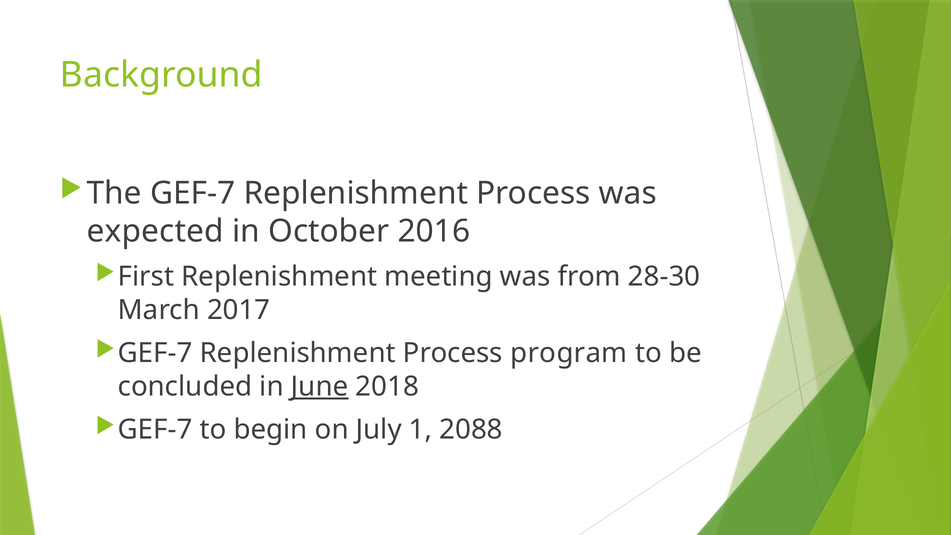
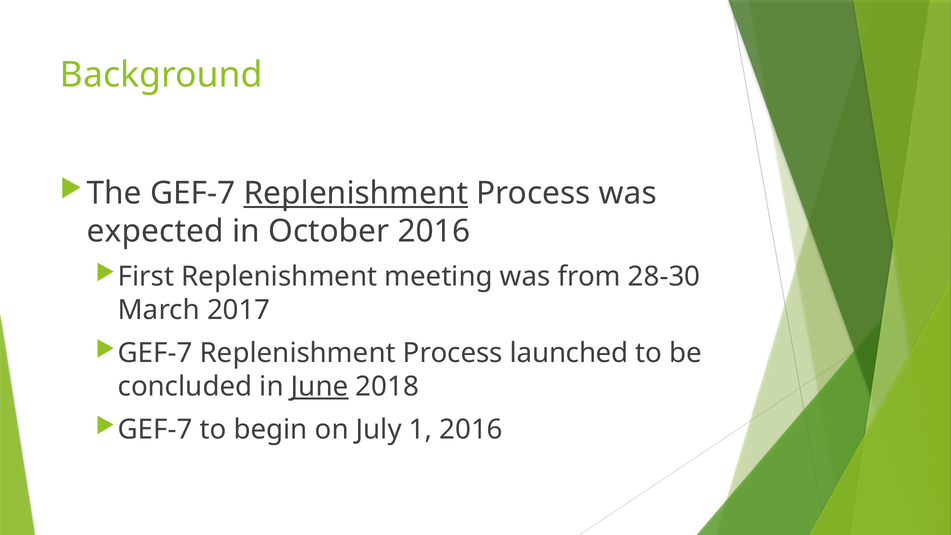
Replenishment underline: none -> present (356, 193)
program: program -> launched (569, 353)
1 2088: 2088 -> 2016 (471, 430)
